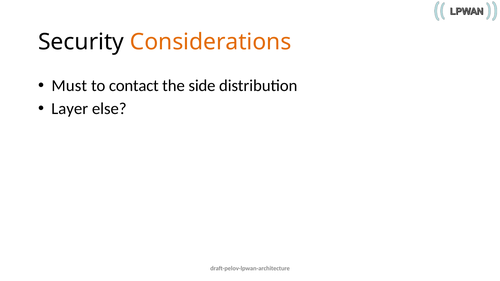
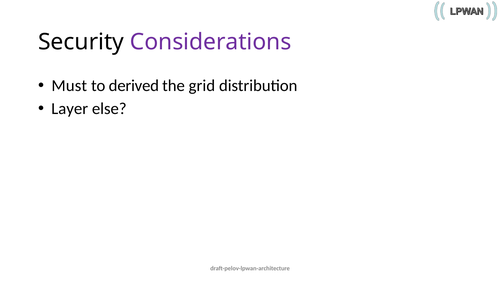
Considerations colour: orange -> purple (211, 42)
contact: contact -> derived (134, 86)
side: side -> grid (202, 86)
